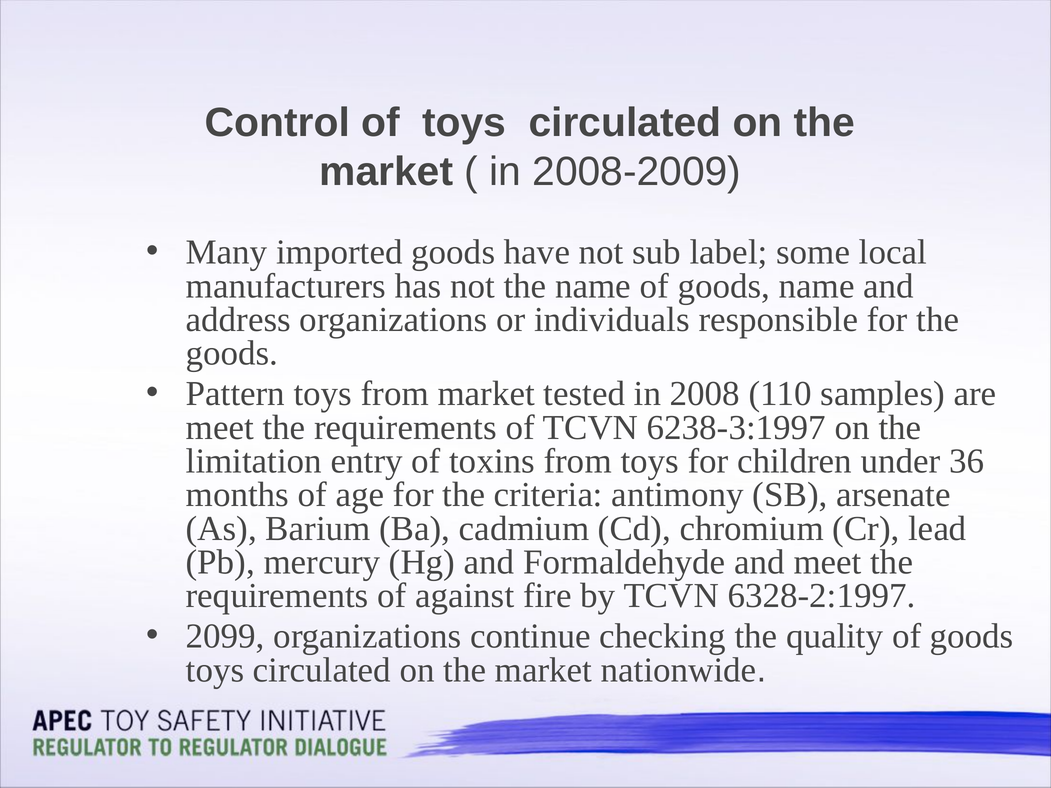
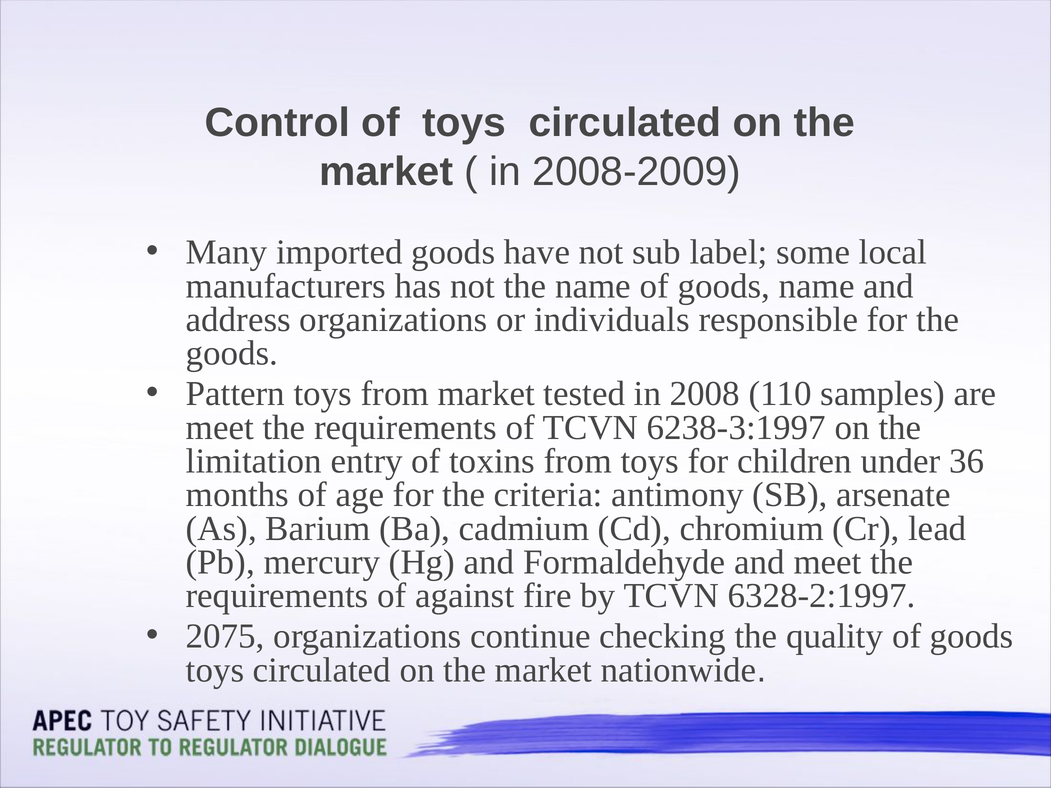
2099: 2099 -> 2075 (225, 637)
